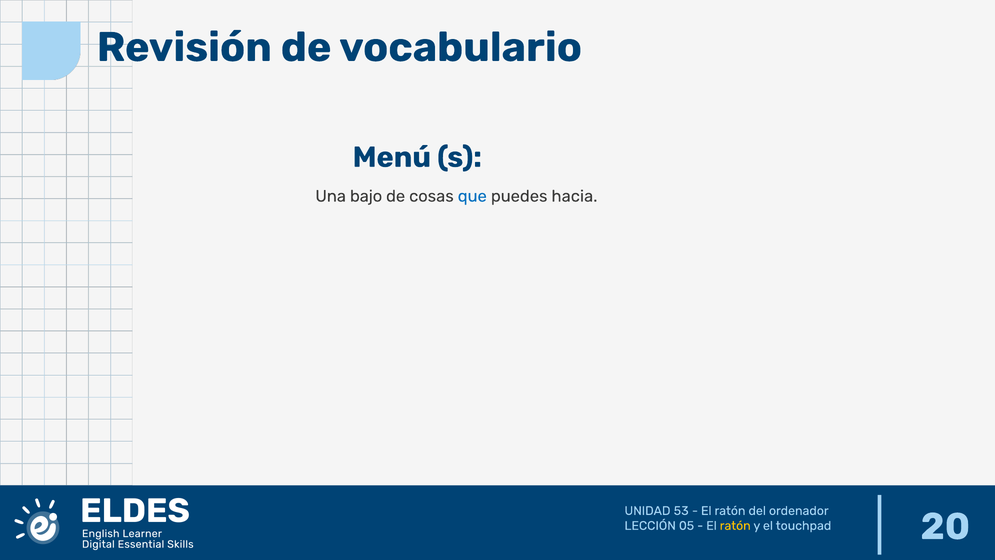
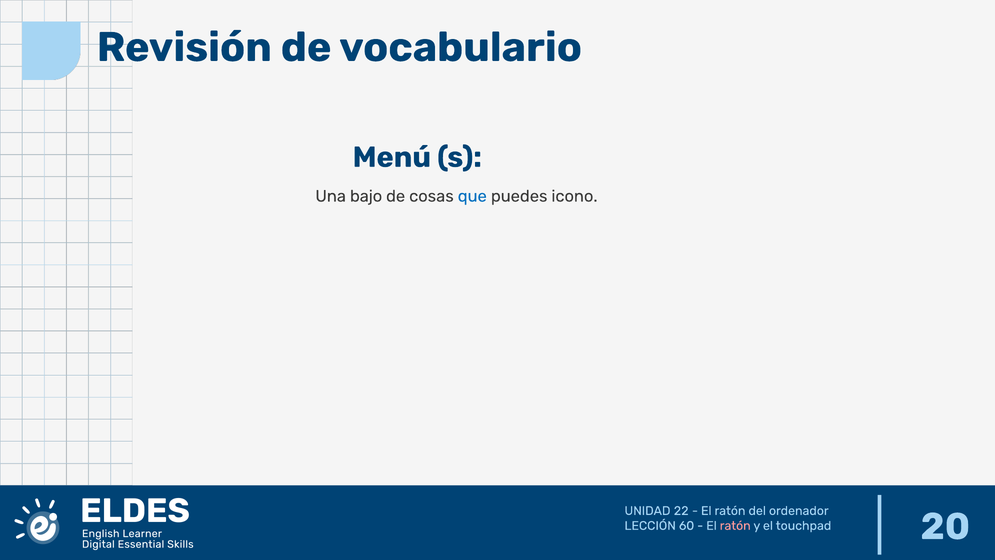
hacia: hacia -> icono (574, 196)
53: 53 -> 22 (681, 511)
05: 05 -> 60 (687, 525)
ratón colour: yellow -> pink (735, 525)
